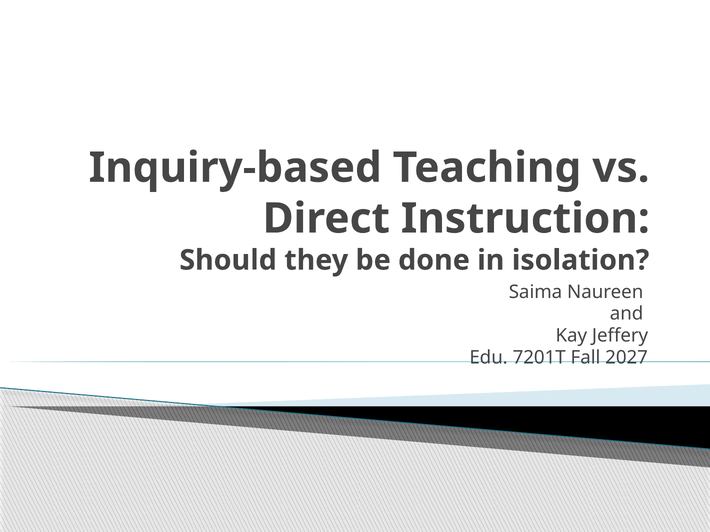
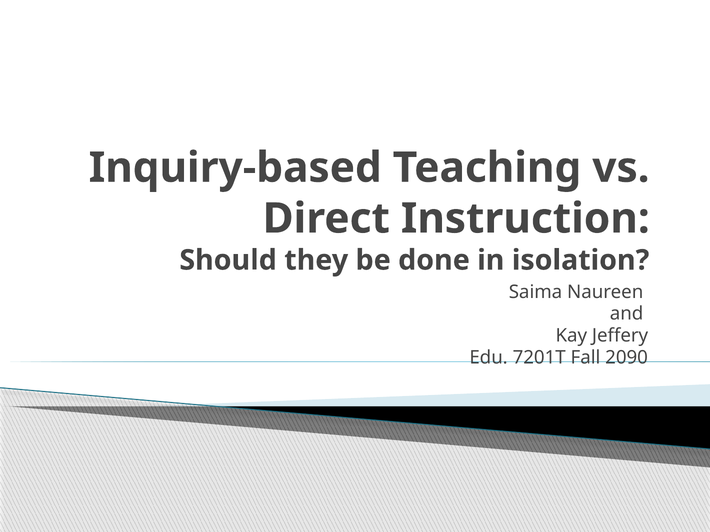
2027: 2027 -> 2090 (627, 358)
